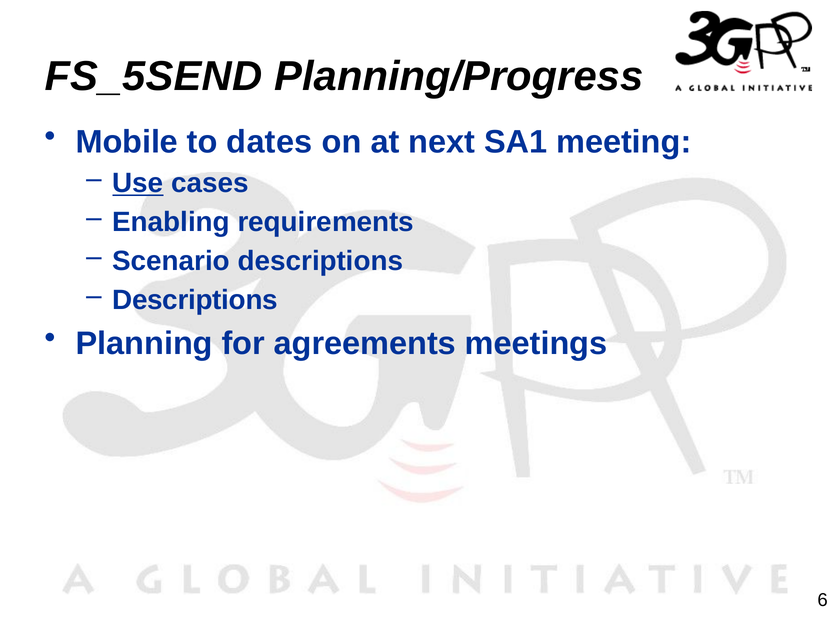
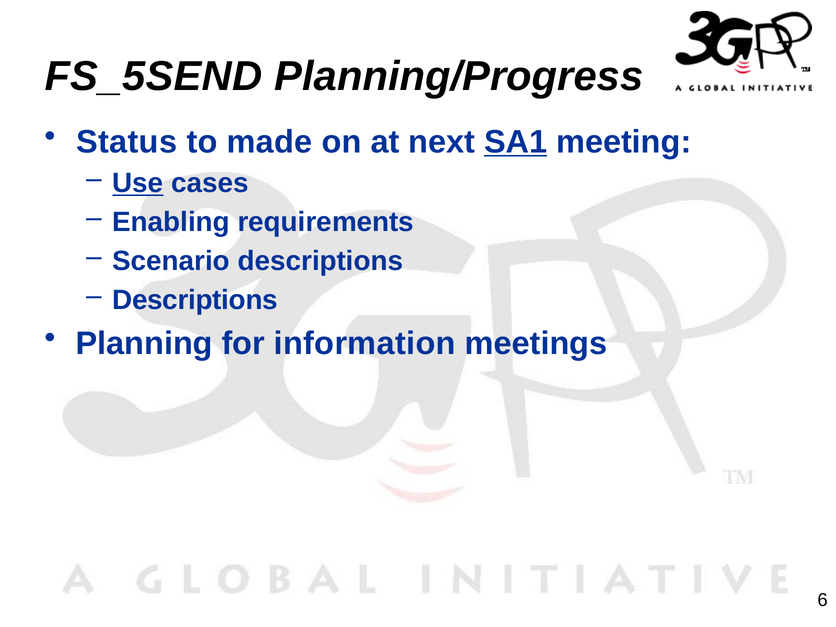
Mobile: Mobile -> Status (127, 142)
dates: dates -> made (269, 142)
SA1 underline: none -> present (516, 142)
agreements: agreements -> information (365, 343)
